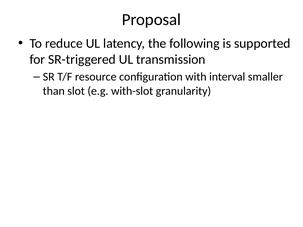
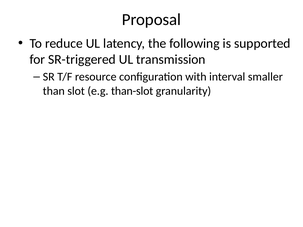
with-slot: with-slot -> than-slot (132, 91)
